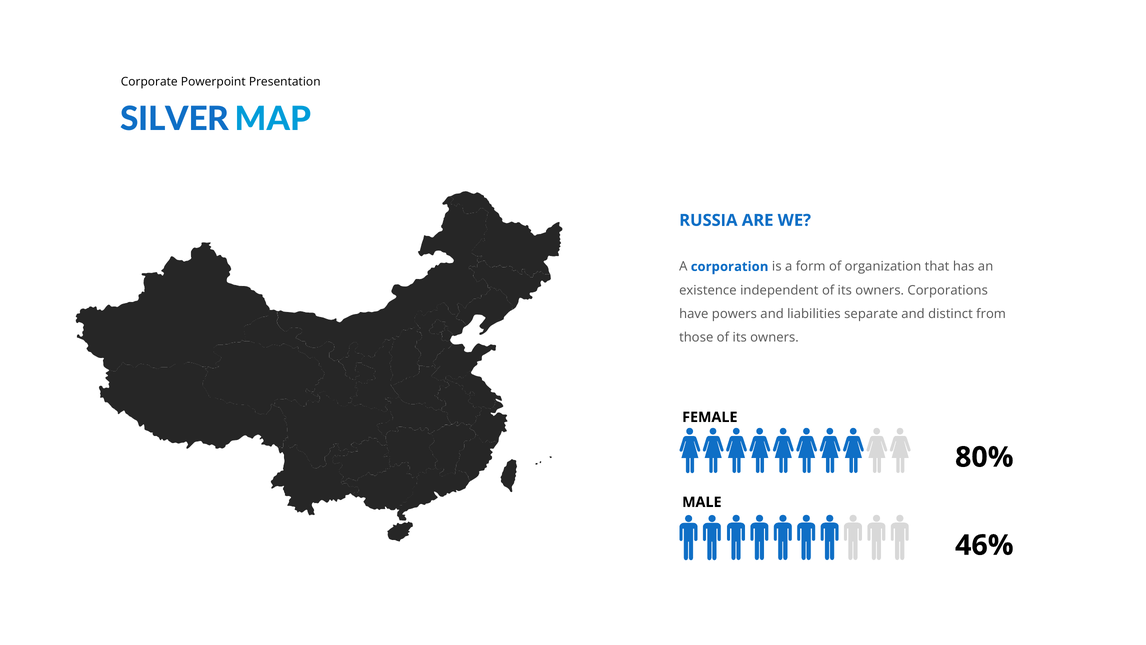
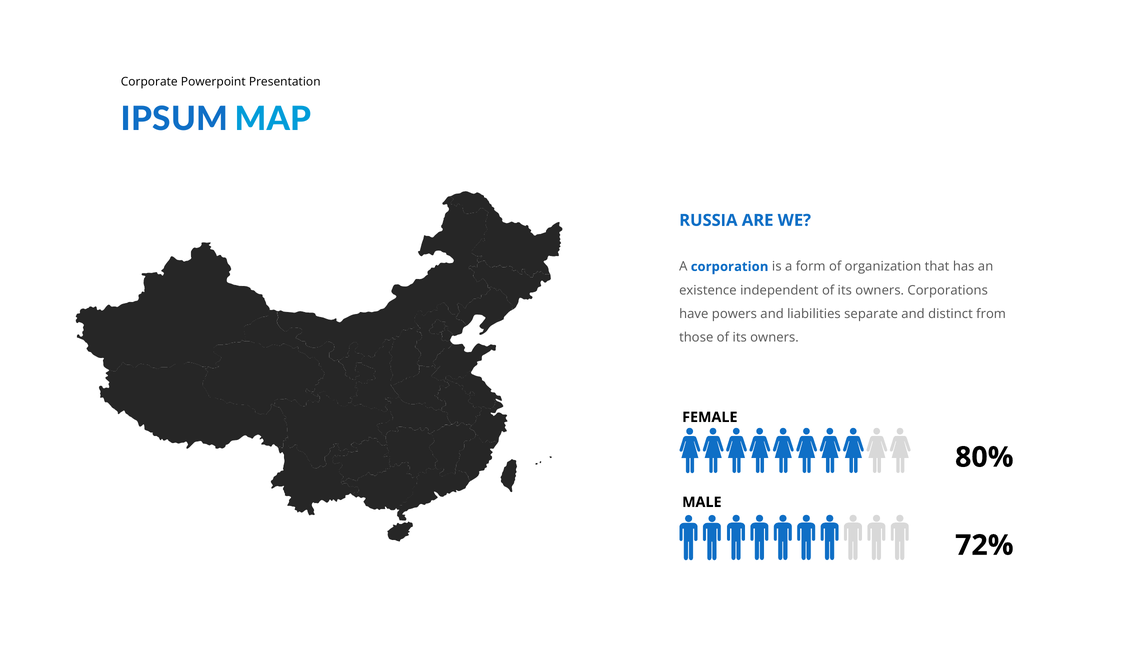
SILVER: SILVER -> IPSUM (174, 119)
46%: 46% -> 72% (984, 545)
